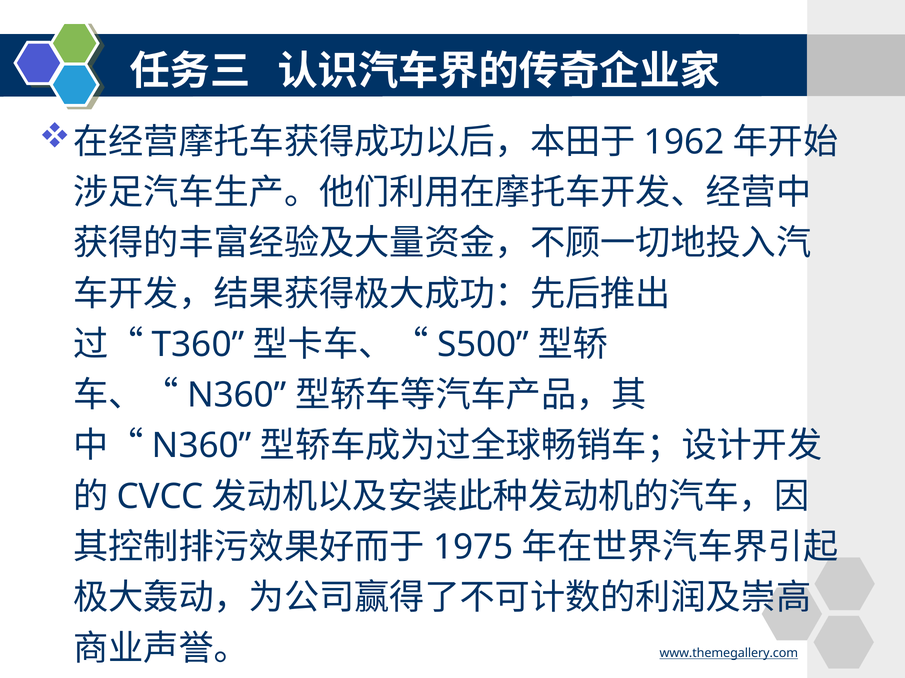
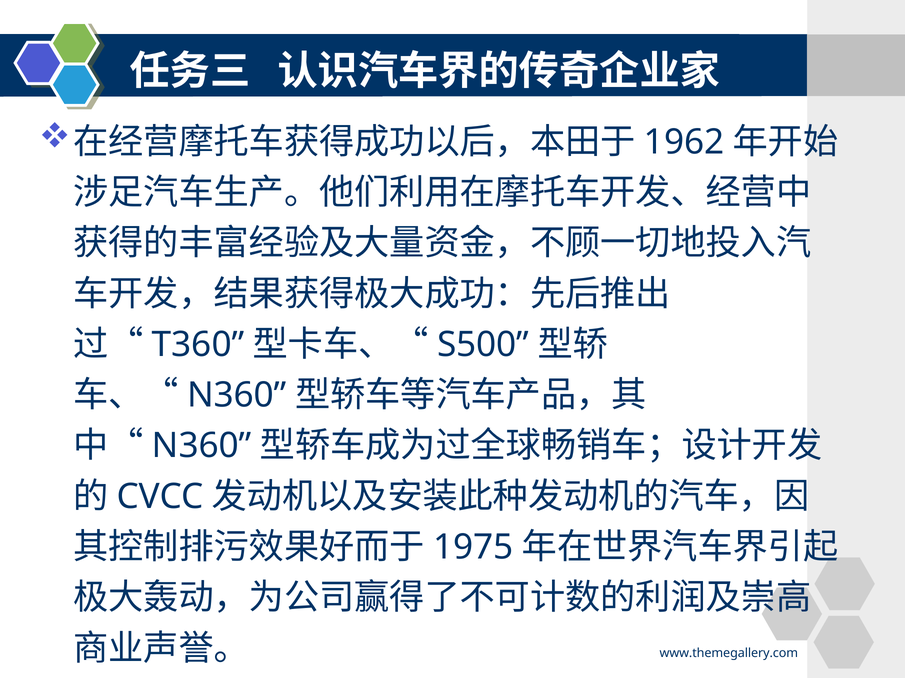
www.themegallery.com underline: present -> none (729, 654)
